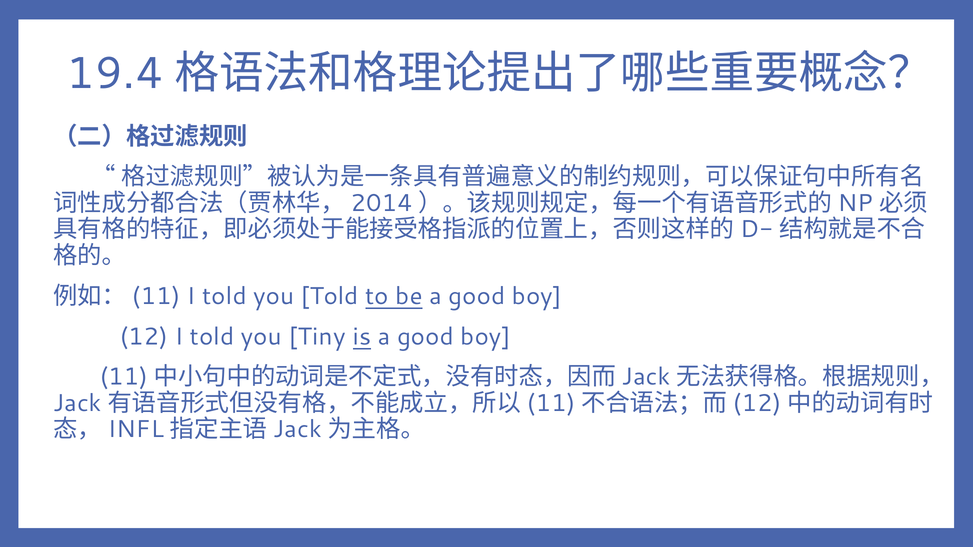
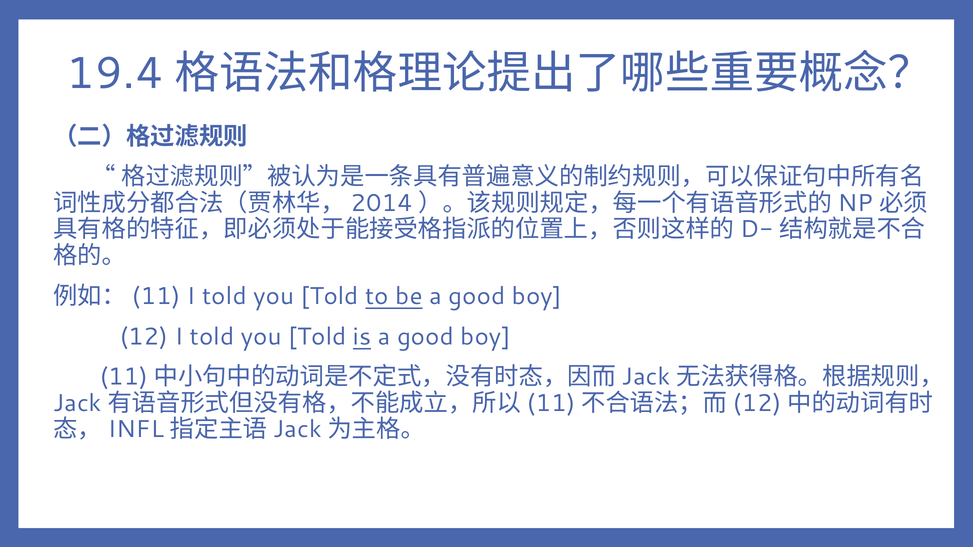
Tiny: Tiny -> Told (317, 337)
